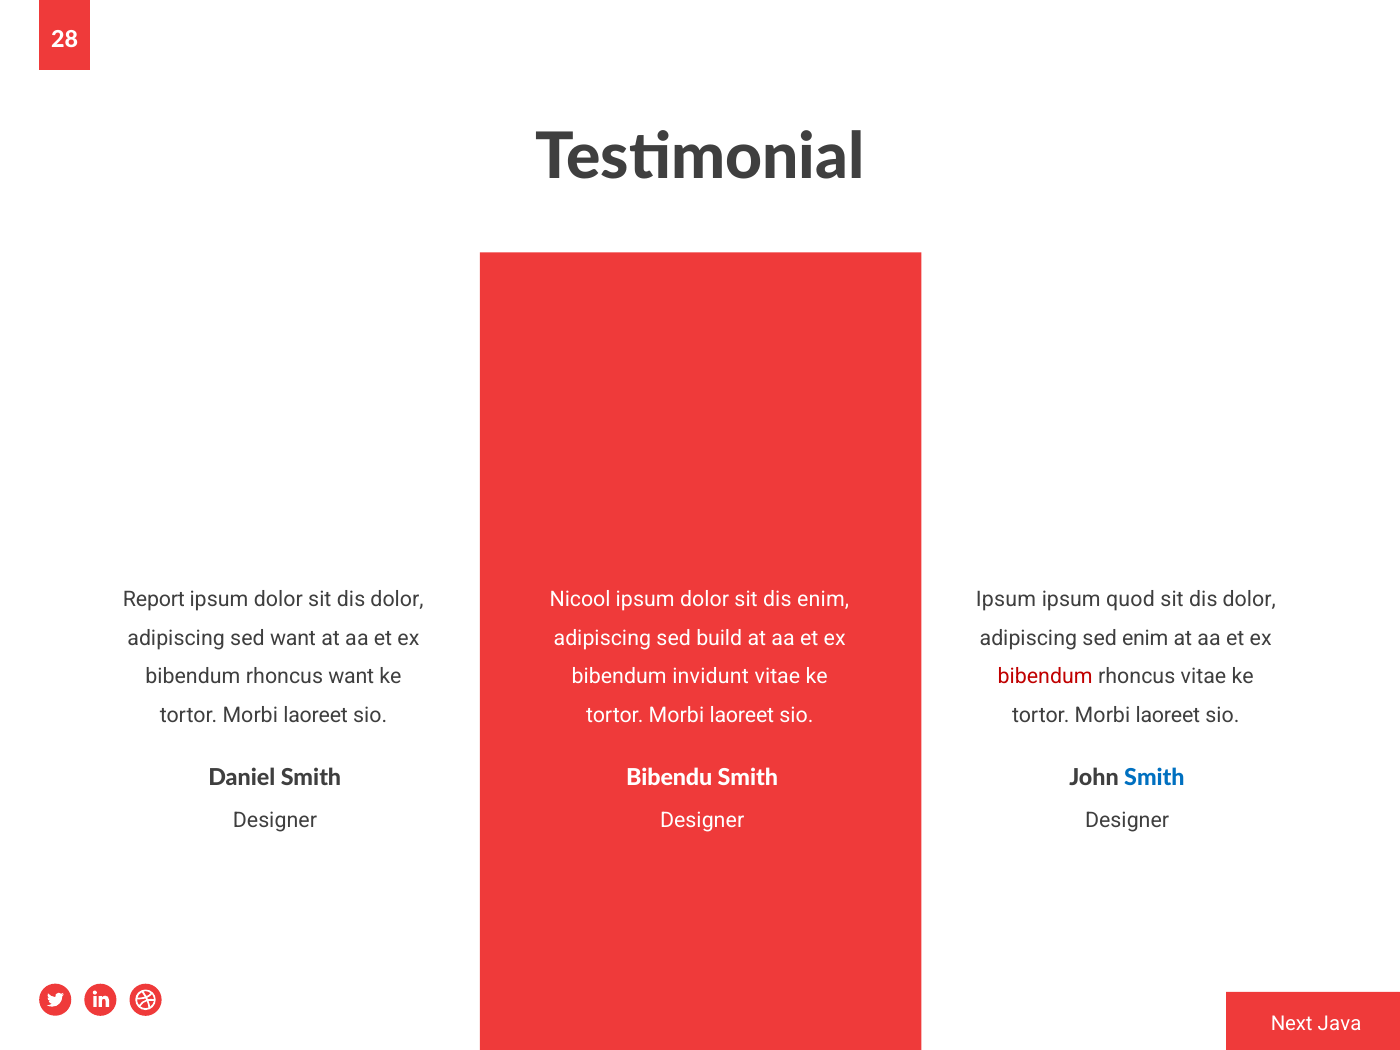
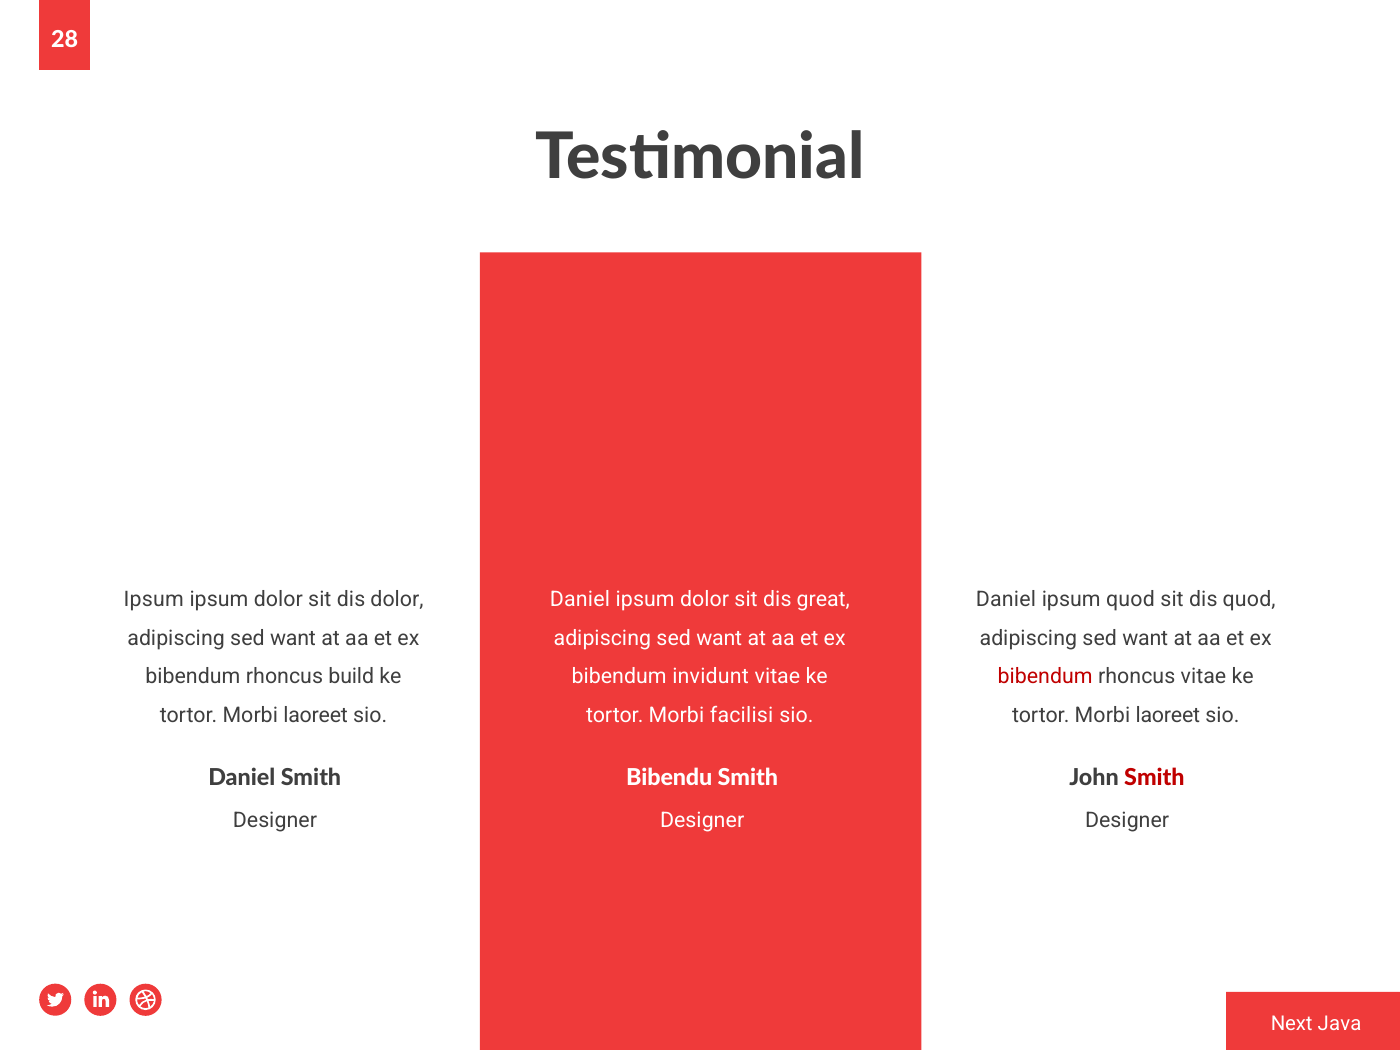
Report: Report -> Ipsum (154, 600)
Nicool: Nicool -> Daniel (580, 600)
dis enim: enim -> great (823, 600)
Ipsum: Ipsum -> Daniel (1006, 600)
dolor: dolor -> quod (1249, 600)
build: build -> want (719, 638)
enim: enim -> want (1145, 638)
rhoncus want: want -> build (351, 677)
laoreet: laoreet -> facilisi (742, 715)
Smith colour: blue -> red (1154, 778)
